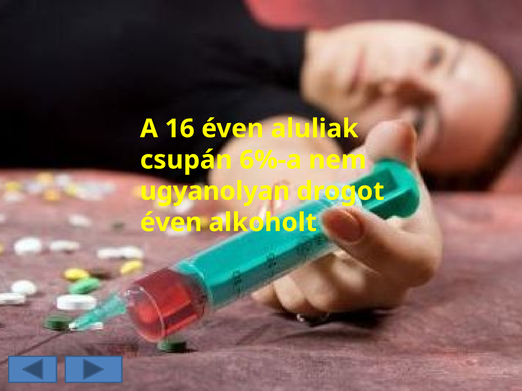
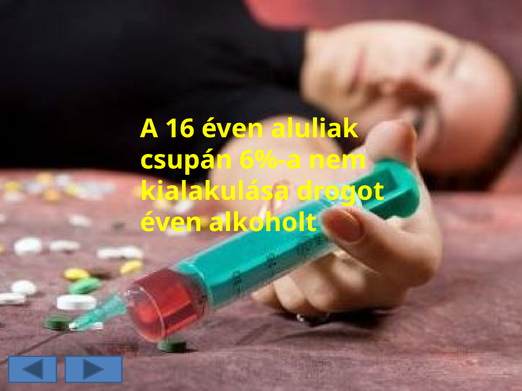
ugyanolyan: ugyanolyan -> kialakulása (215, 191)
